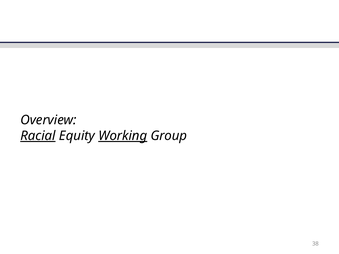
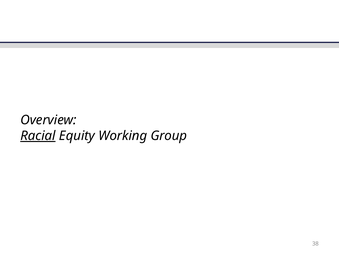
Working underline: present -> none (123, 136)
